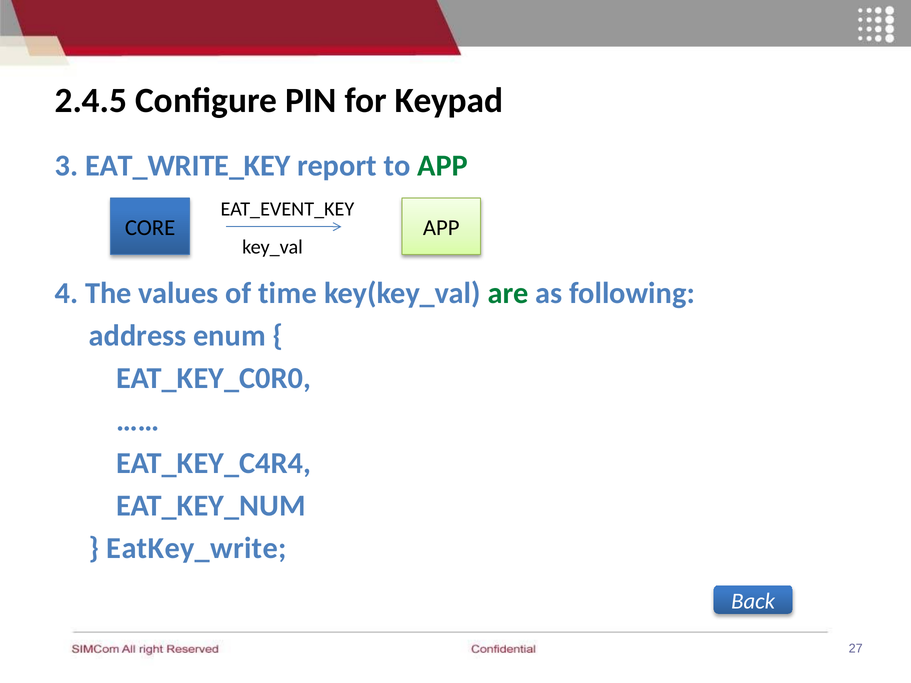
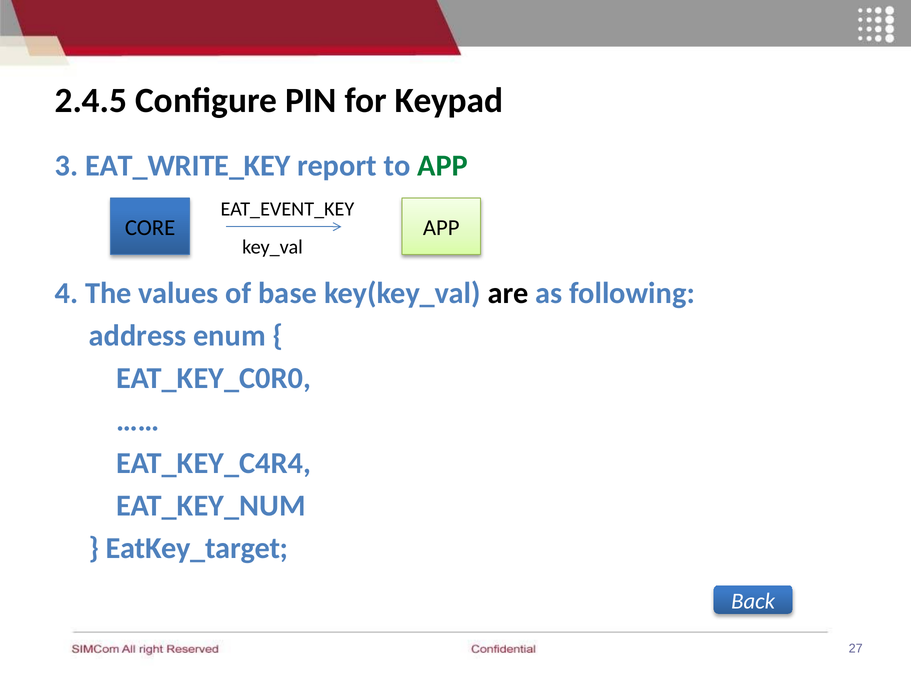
time: time -> base (288, 293)
are colour: green -> black (508, 293)
EatKey_write: EatKey_write -> EatKey_target (197, 548)
